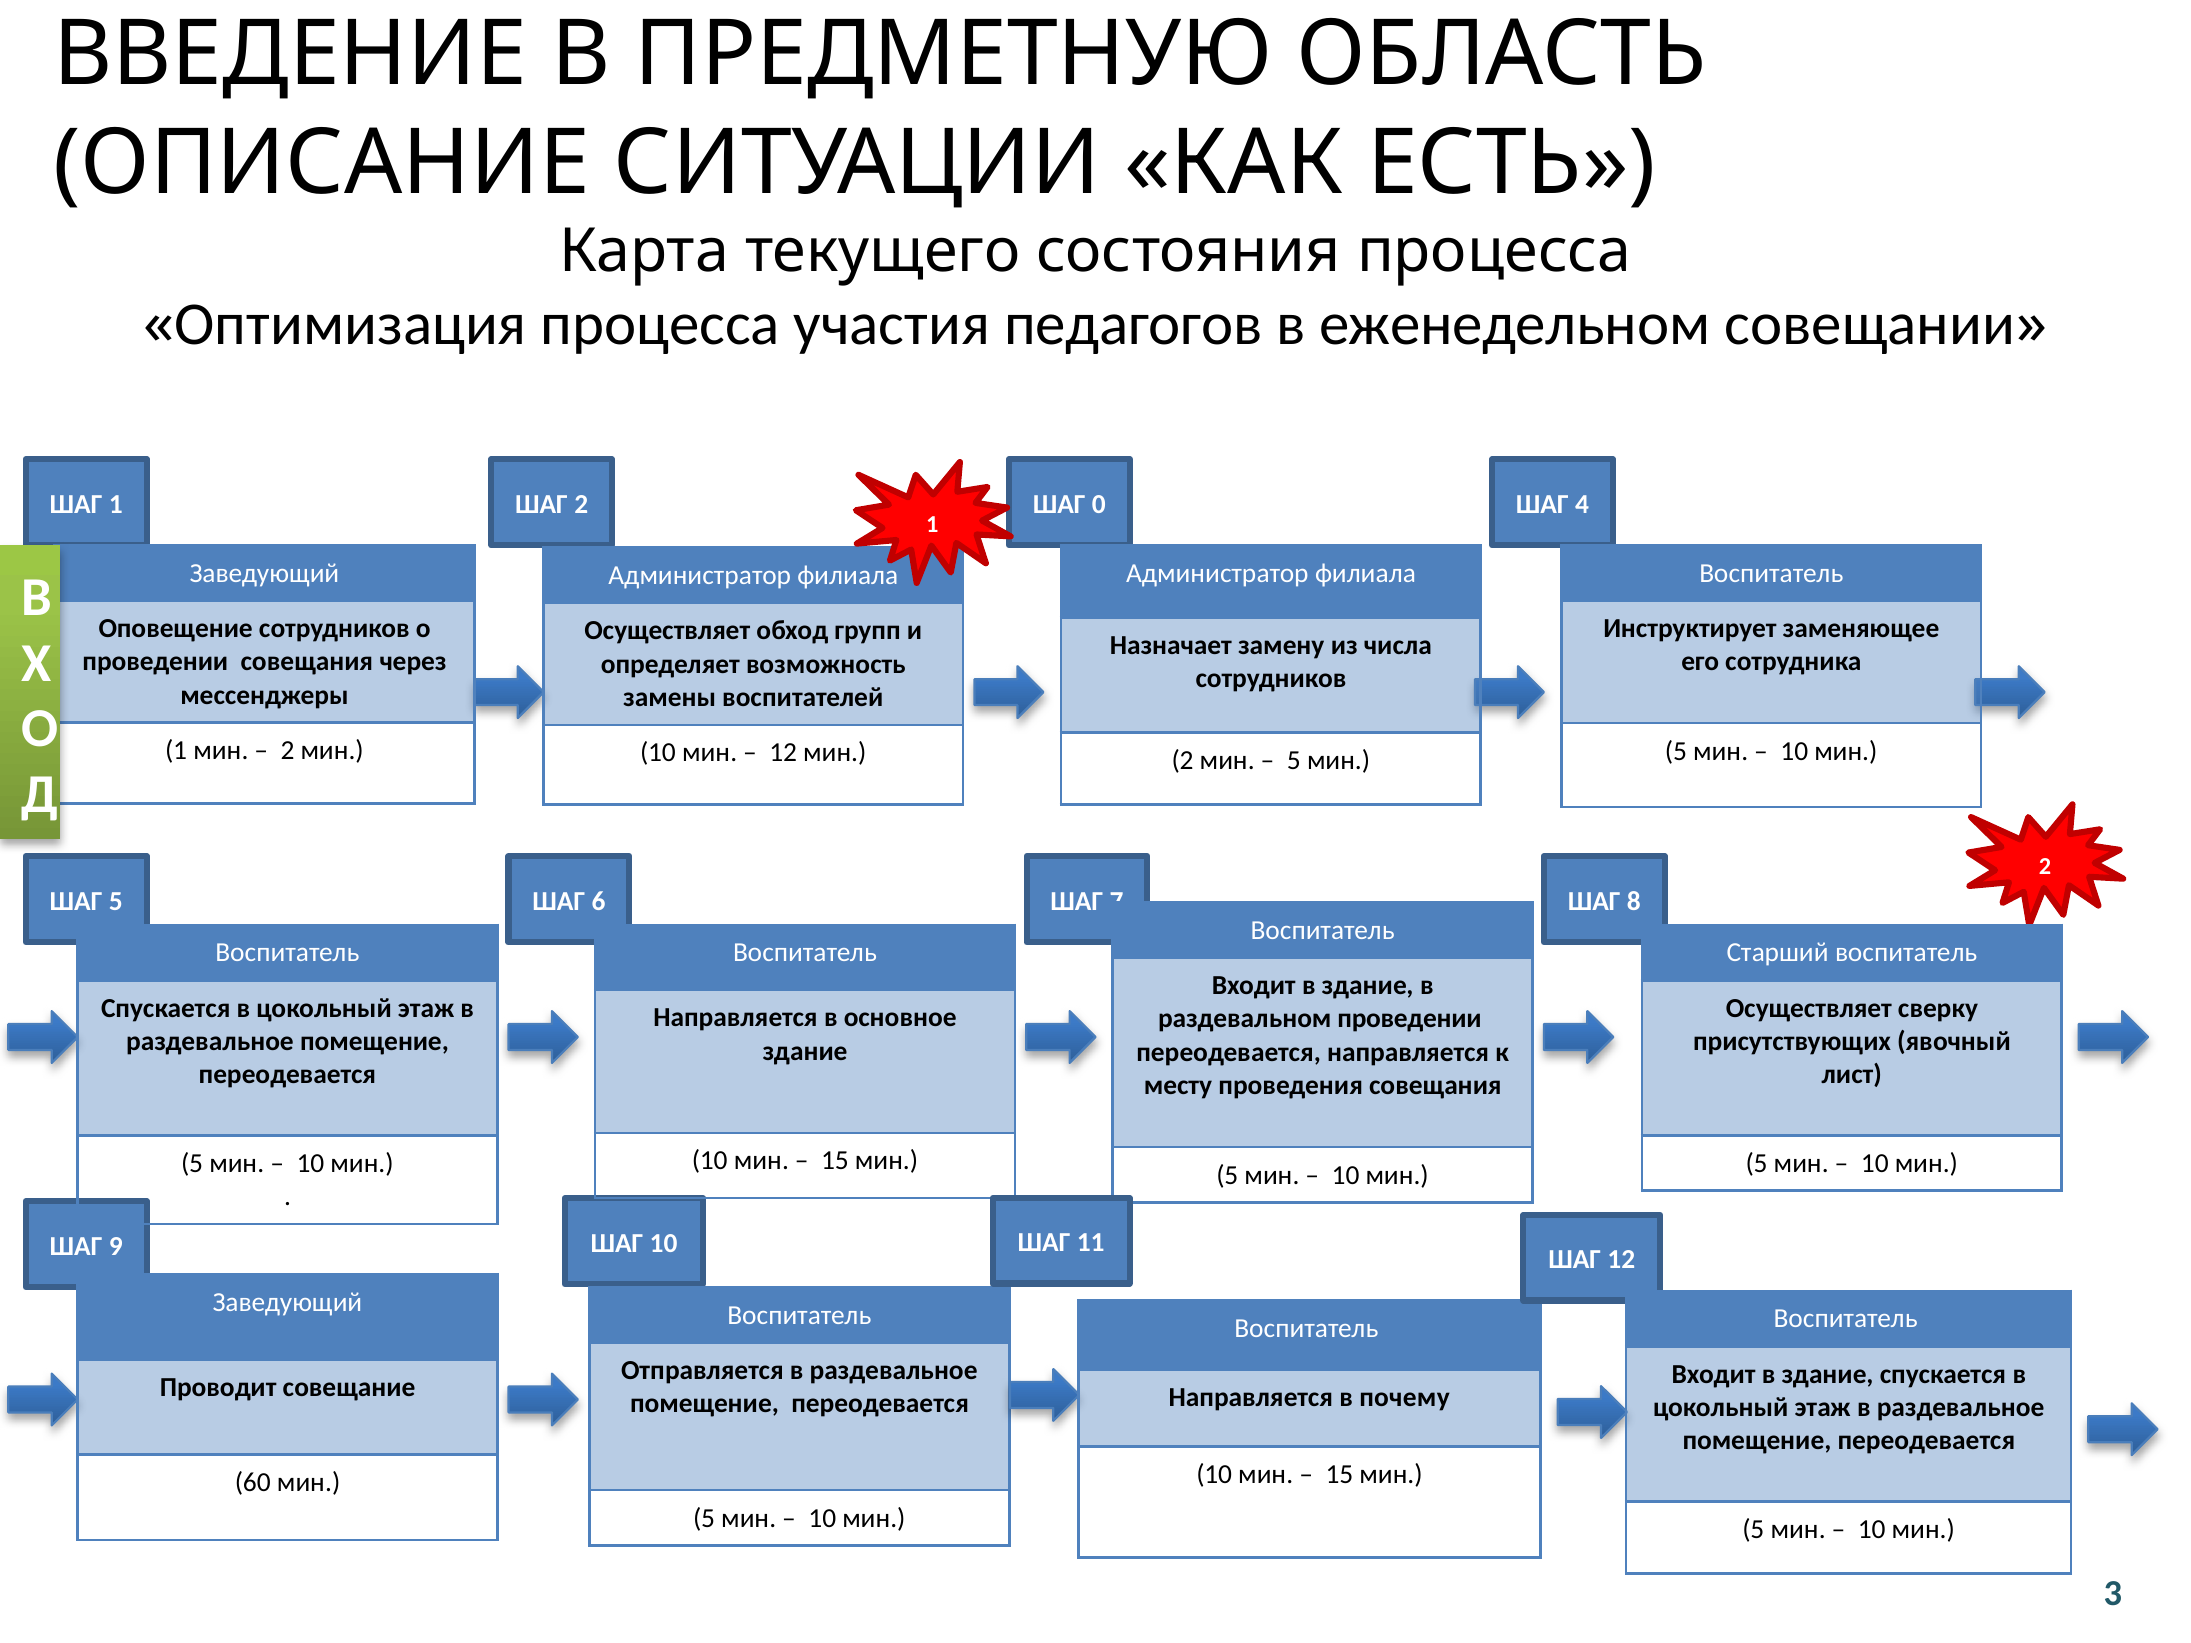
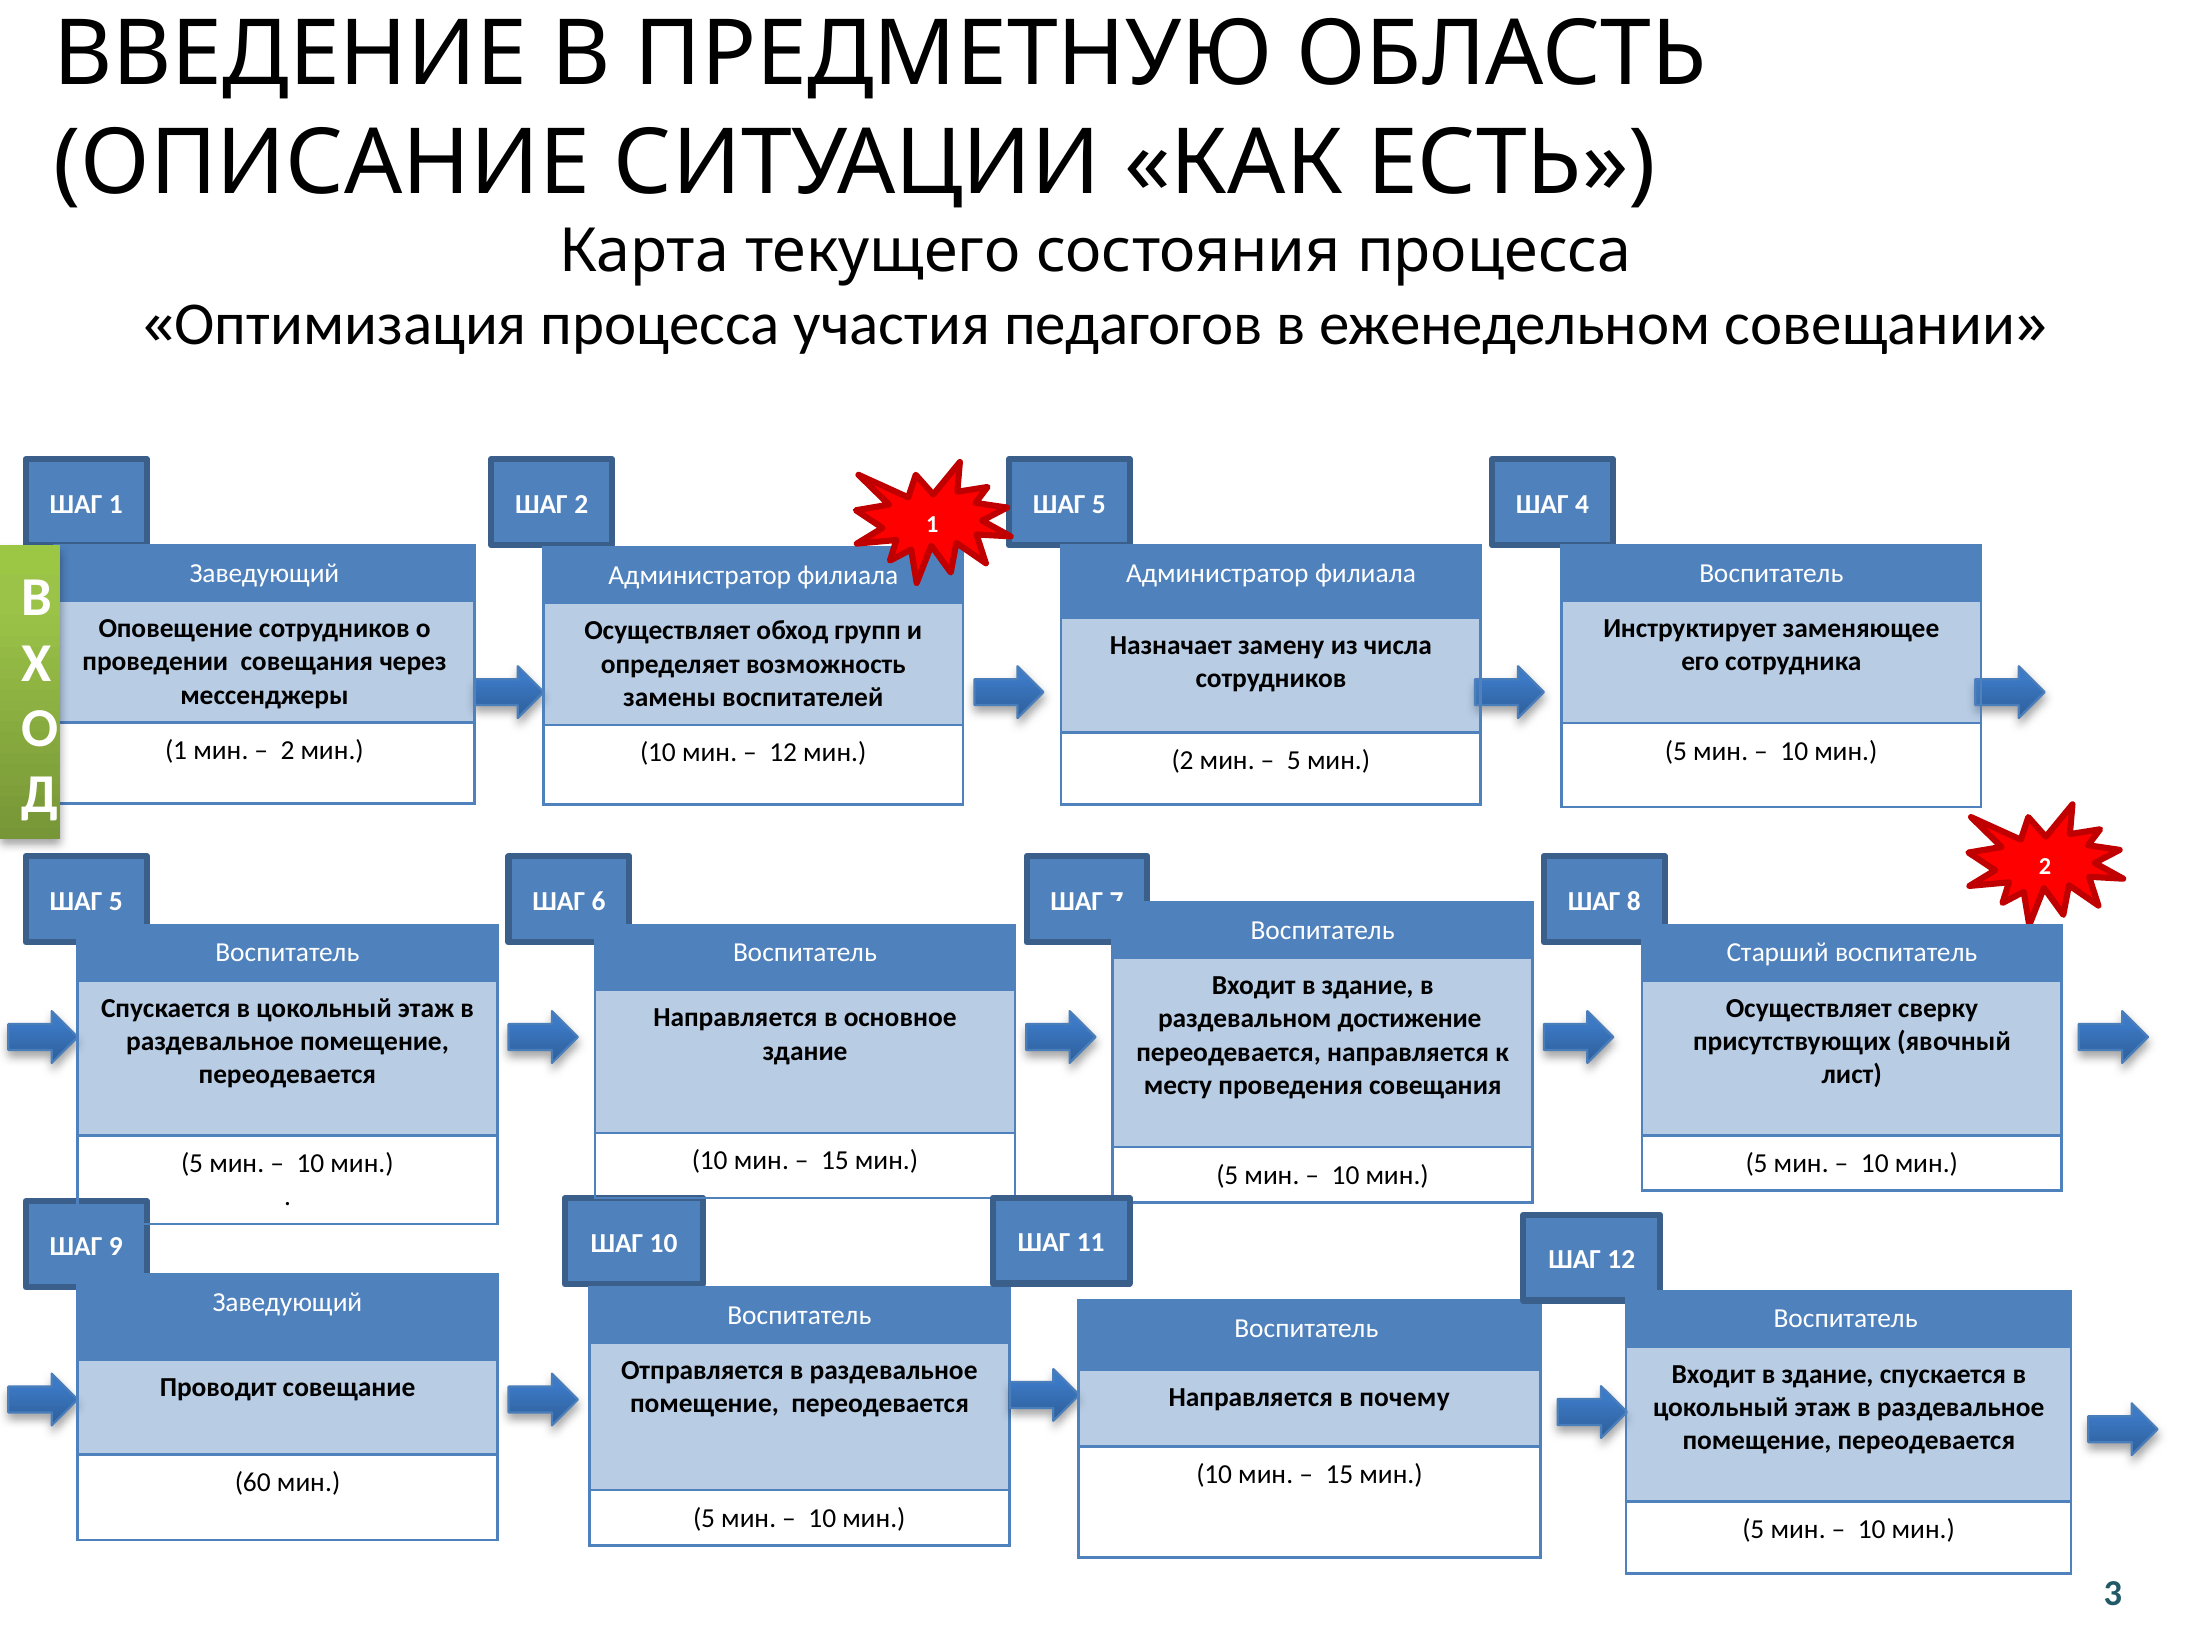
0: 0 -> 5 (1099, 504)
раздевальном проведении: проведении -> достижение (1410, 1019)
